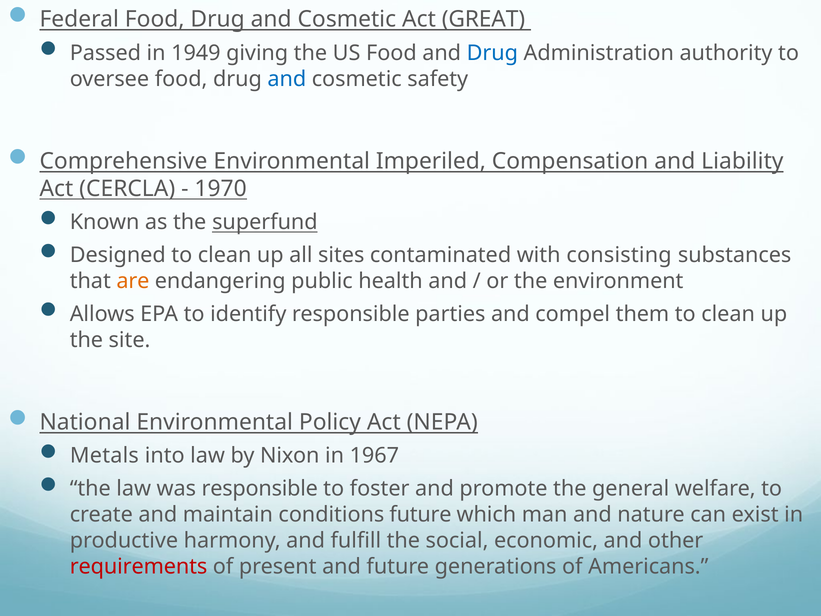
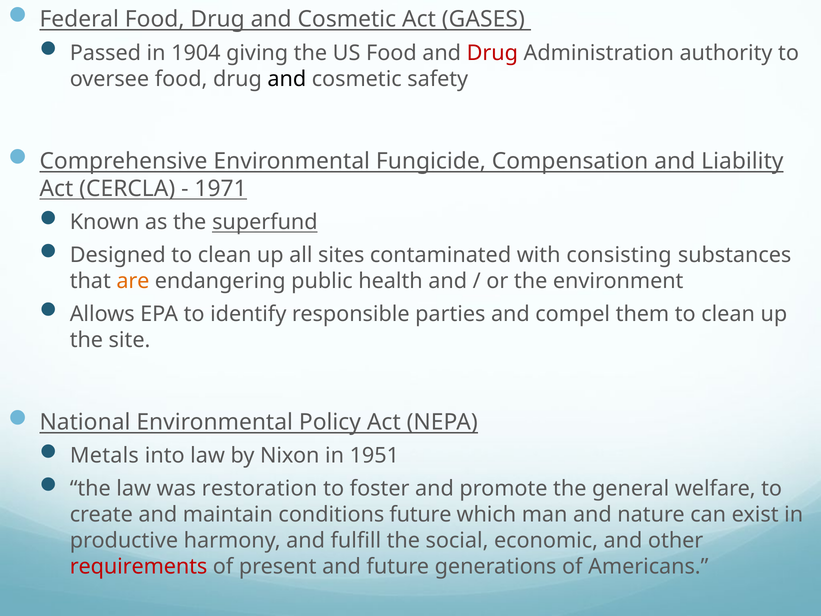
GREAT: GREAT -> GASES (483, 19)
1949: 1949 -> 1904 (196, 53)
Drug colour: blue -> red (492, 53)
and colour: blue -> black (287, 79)
Imperiled: Imperiled -> Fungicide (431, 161)
1970: 1970 -> 1971 (221, 189)
1967: 1967 -> 1951 (374, 456)
was responsible: responsible -> restoration (260, 488)
